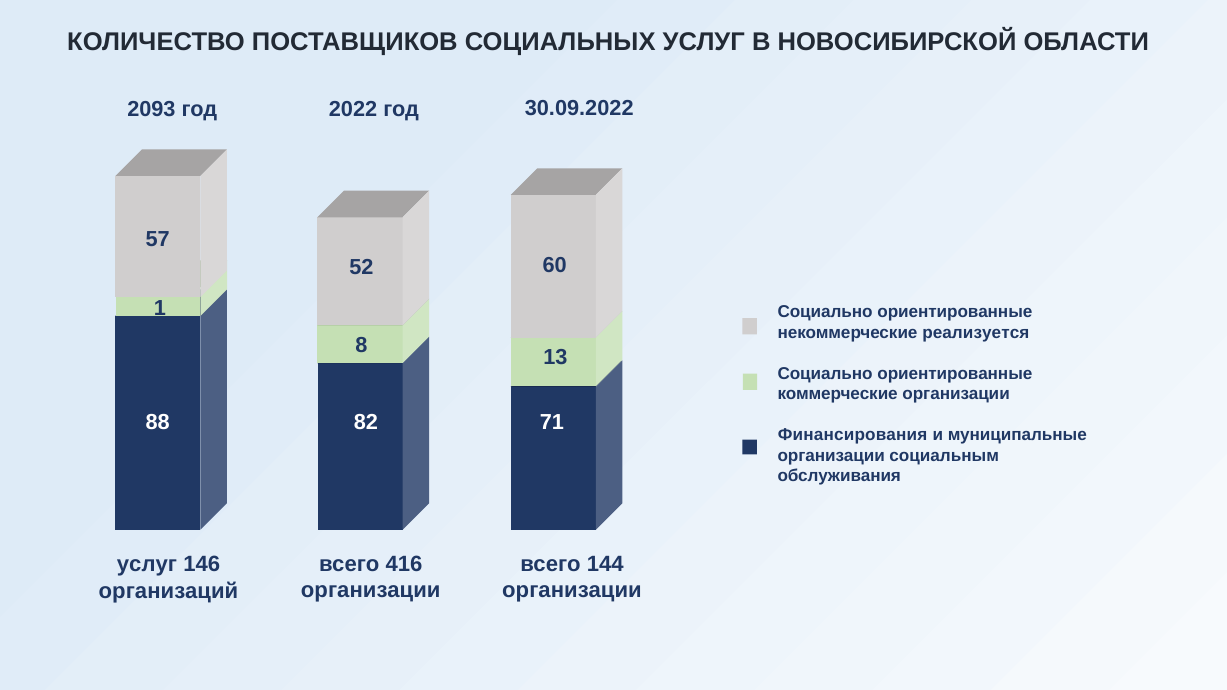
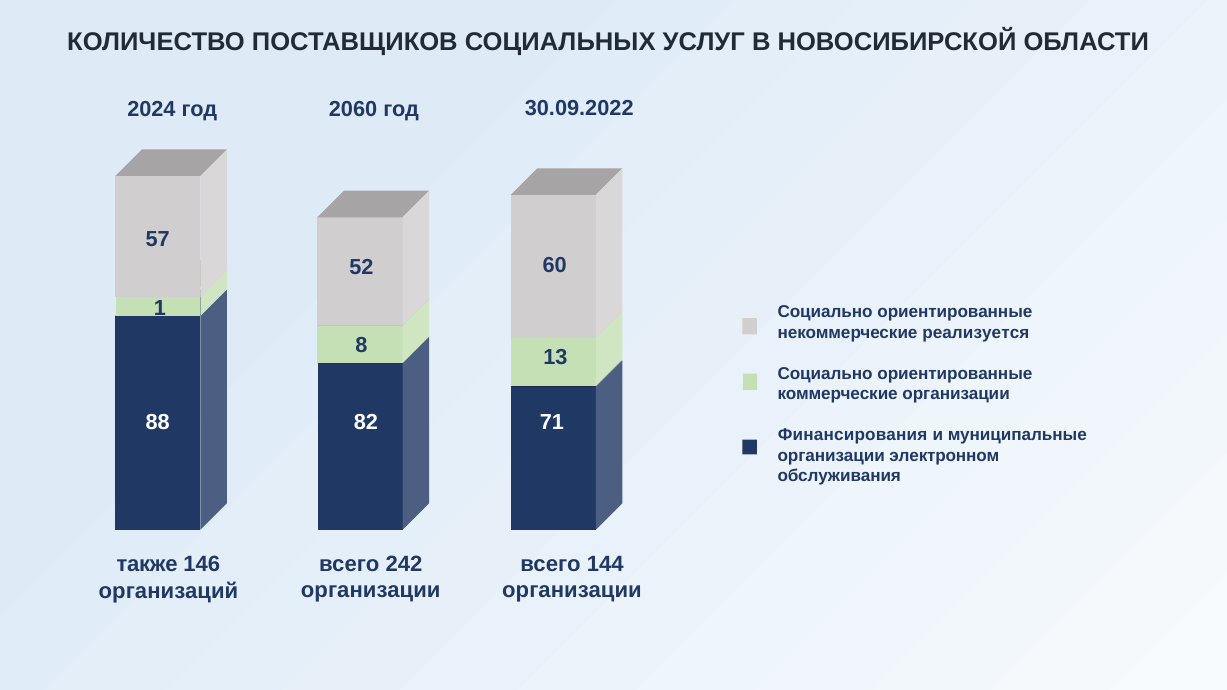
2093: 2093 -> 2024 (151, 109)
2022: 2022 -> 2060 (353, 109)
социальным: социальным -> электронном (944, 456)
416: 416 -> 242 (404, 564)
услуг: услуг -> также (147, 564)
